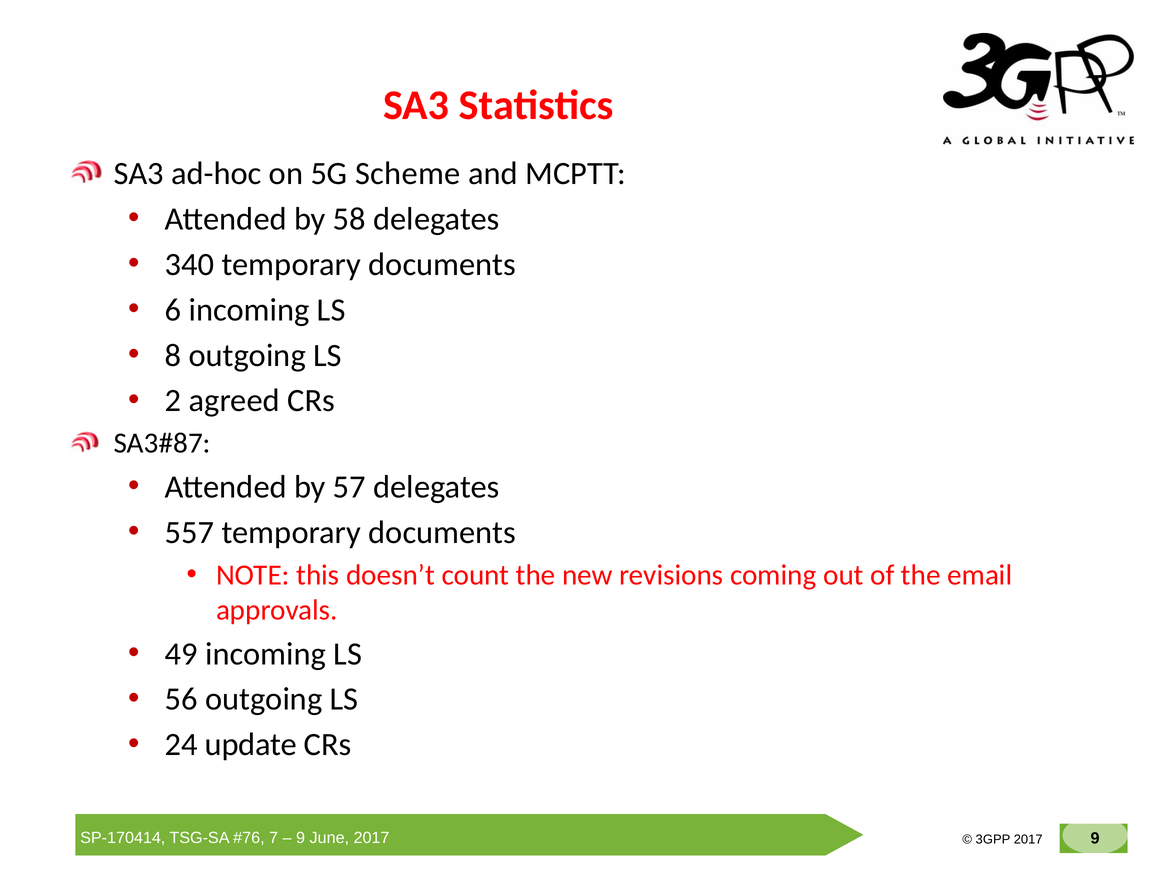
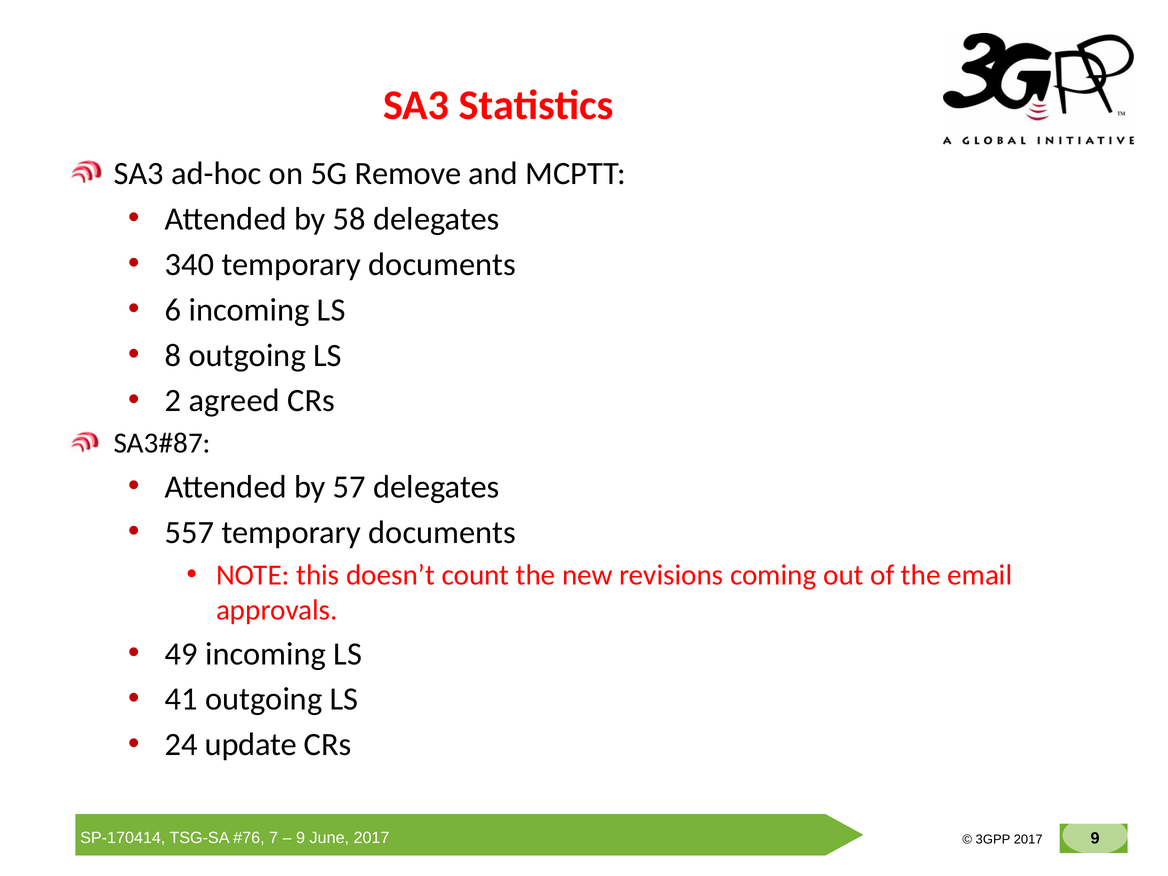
Scheme: Scheme -> Remove (408, 174)
56: 56 -> 41 (181, 699)
